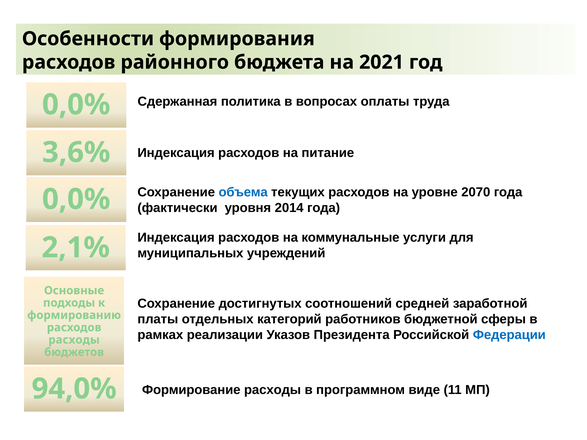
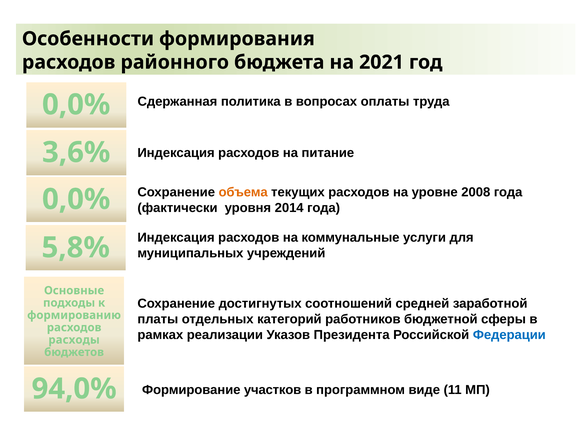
объема colour: blue -> orange (243, 192)
2070: 2070 -> 2008 (476, 192)
2,1%: 2,1% -> 5,8% (76, 248)
Формирование расходы: расходы -> участков (273, 390)
